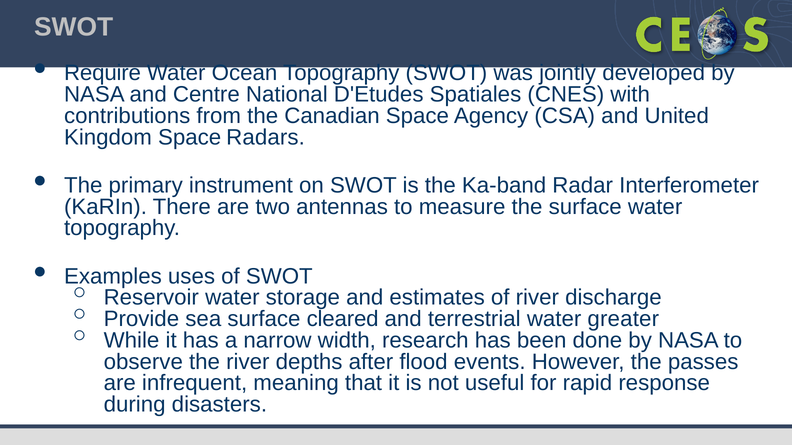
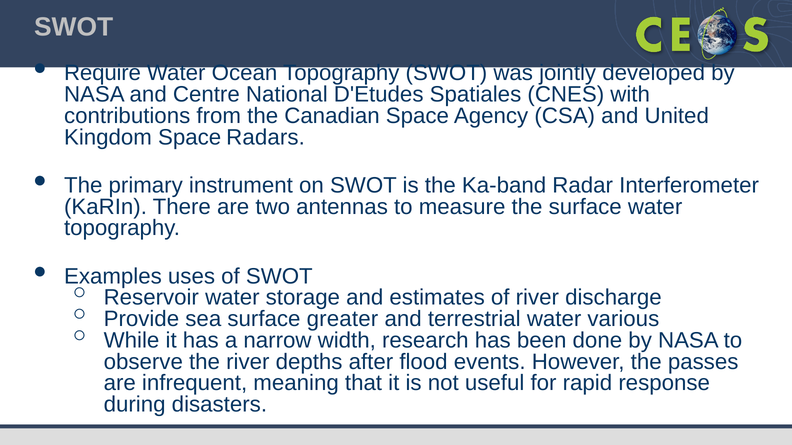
cleared: cleared -> greater (342, 319)
greater: greater -> various (623, 319)
